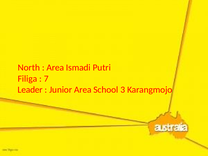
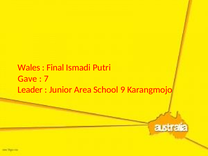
North: North -> Wales (29, 68)
Area: Area -> Final (55, 68)
Filiga: Filiga -> Gave (27, 79)
3: 3 -> 9 (123, 90)
